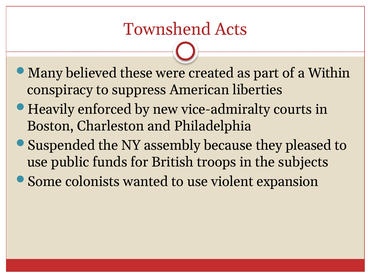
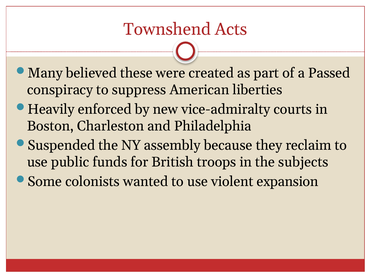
Within: Within -> Passed (329, 73)
pleased: pleased -> reclaim (308, 146)
